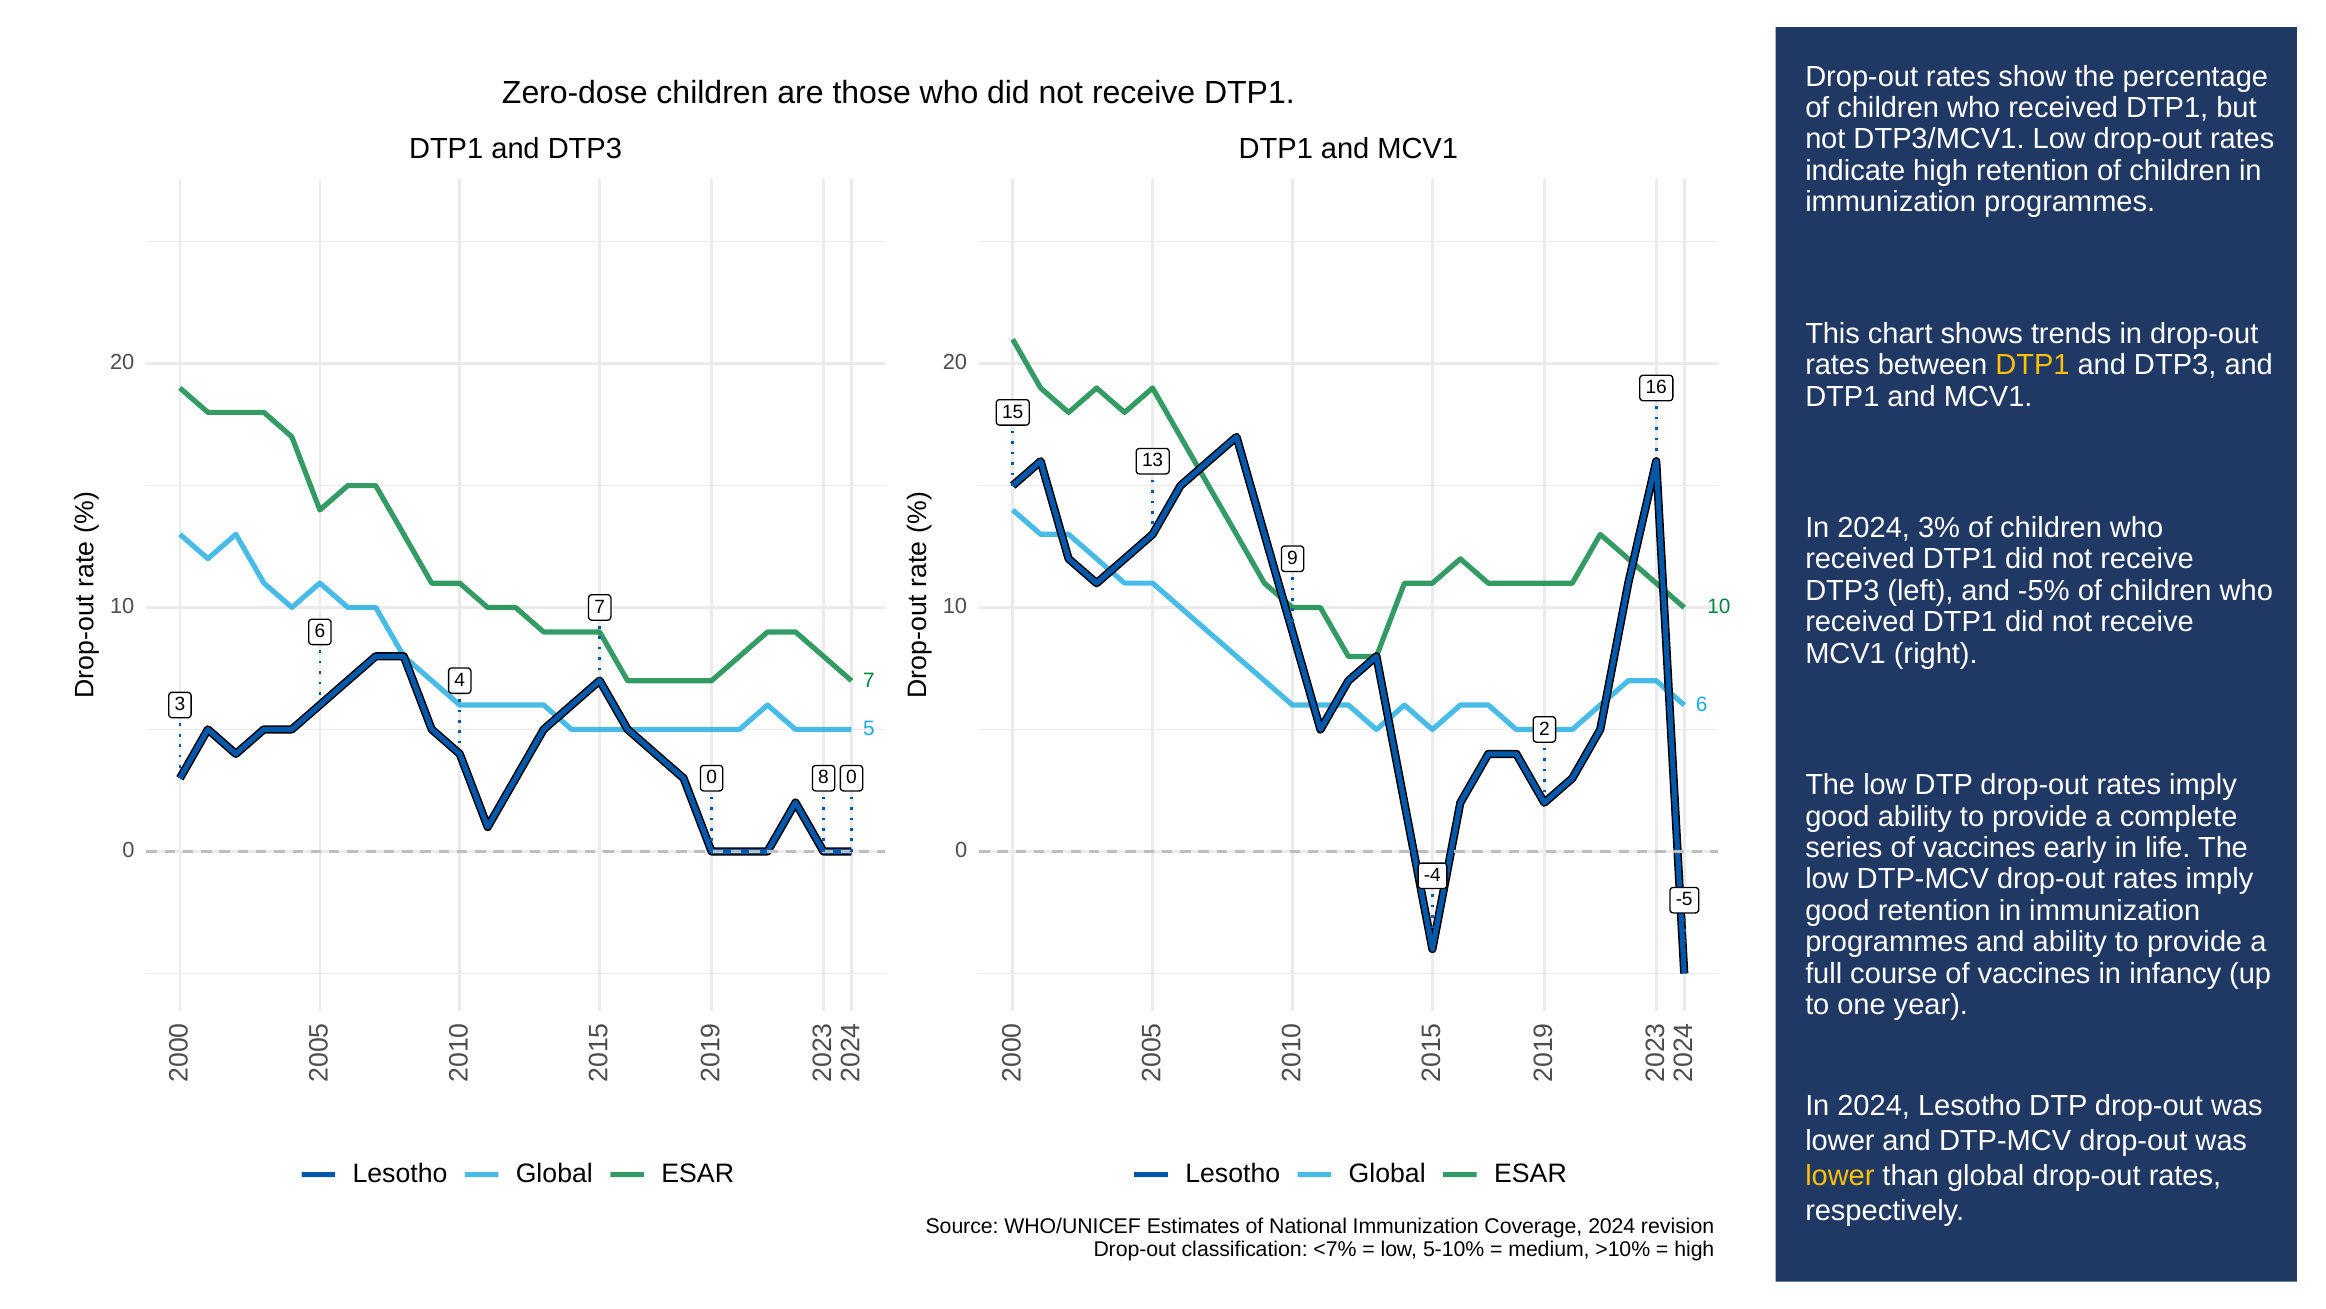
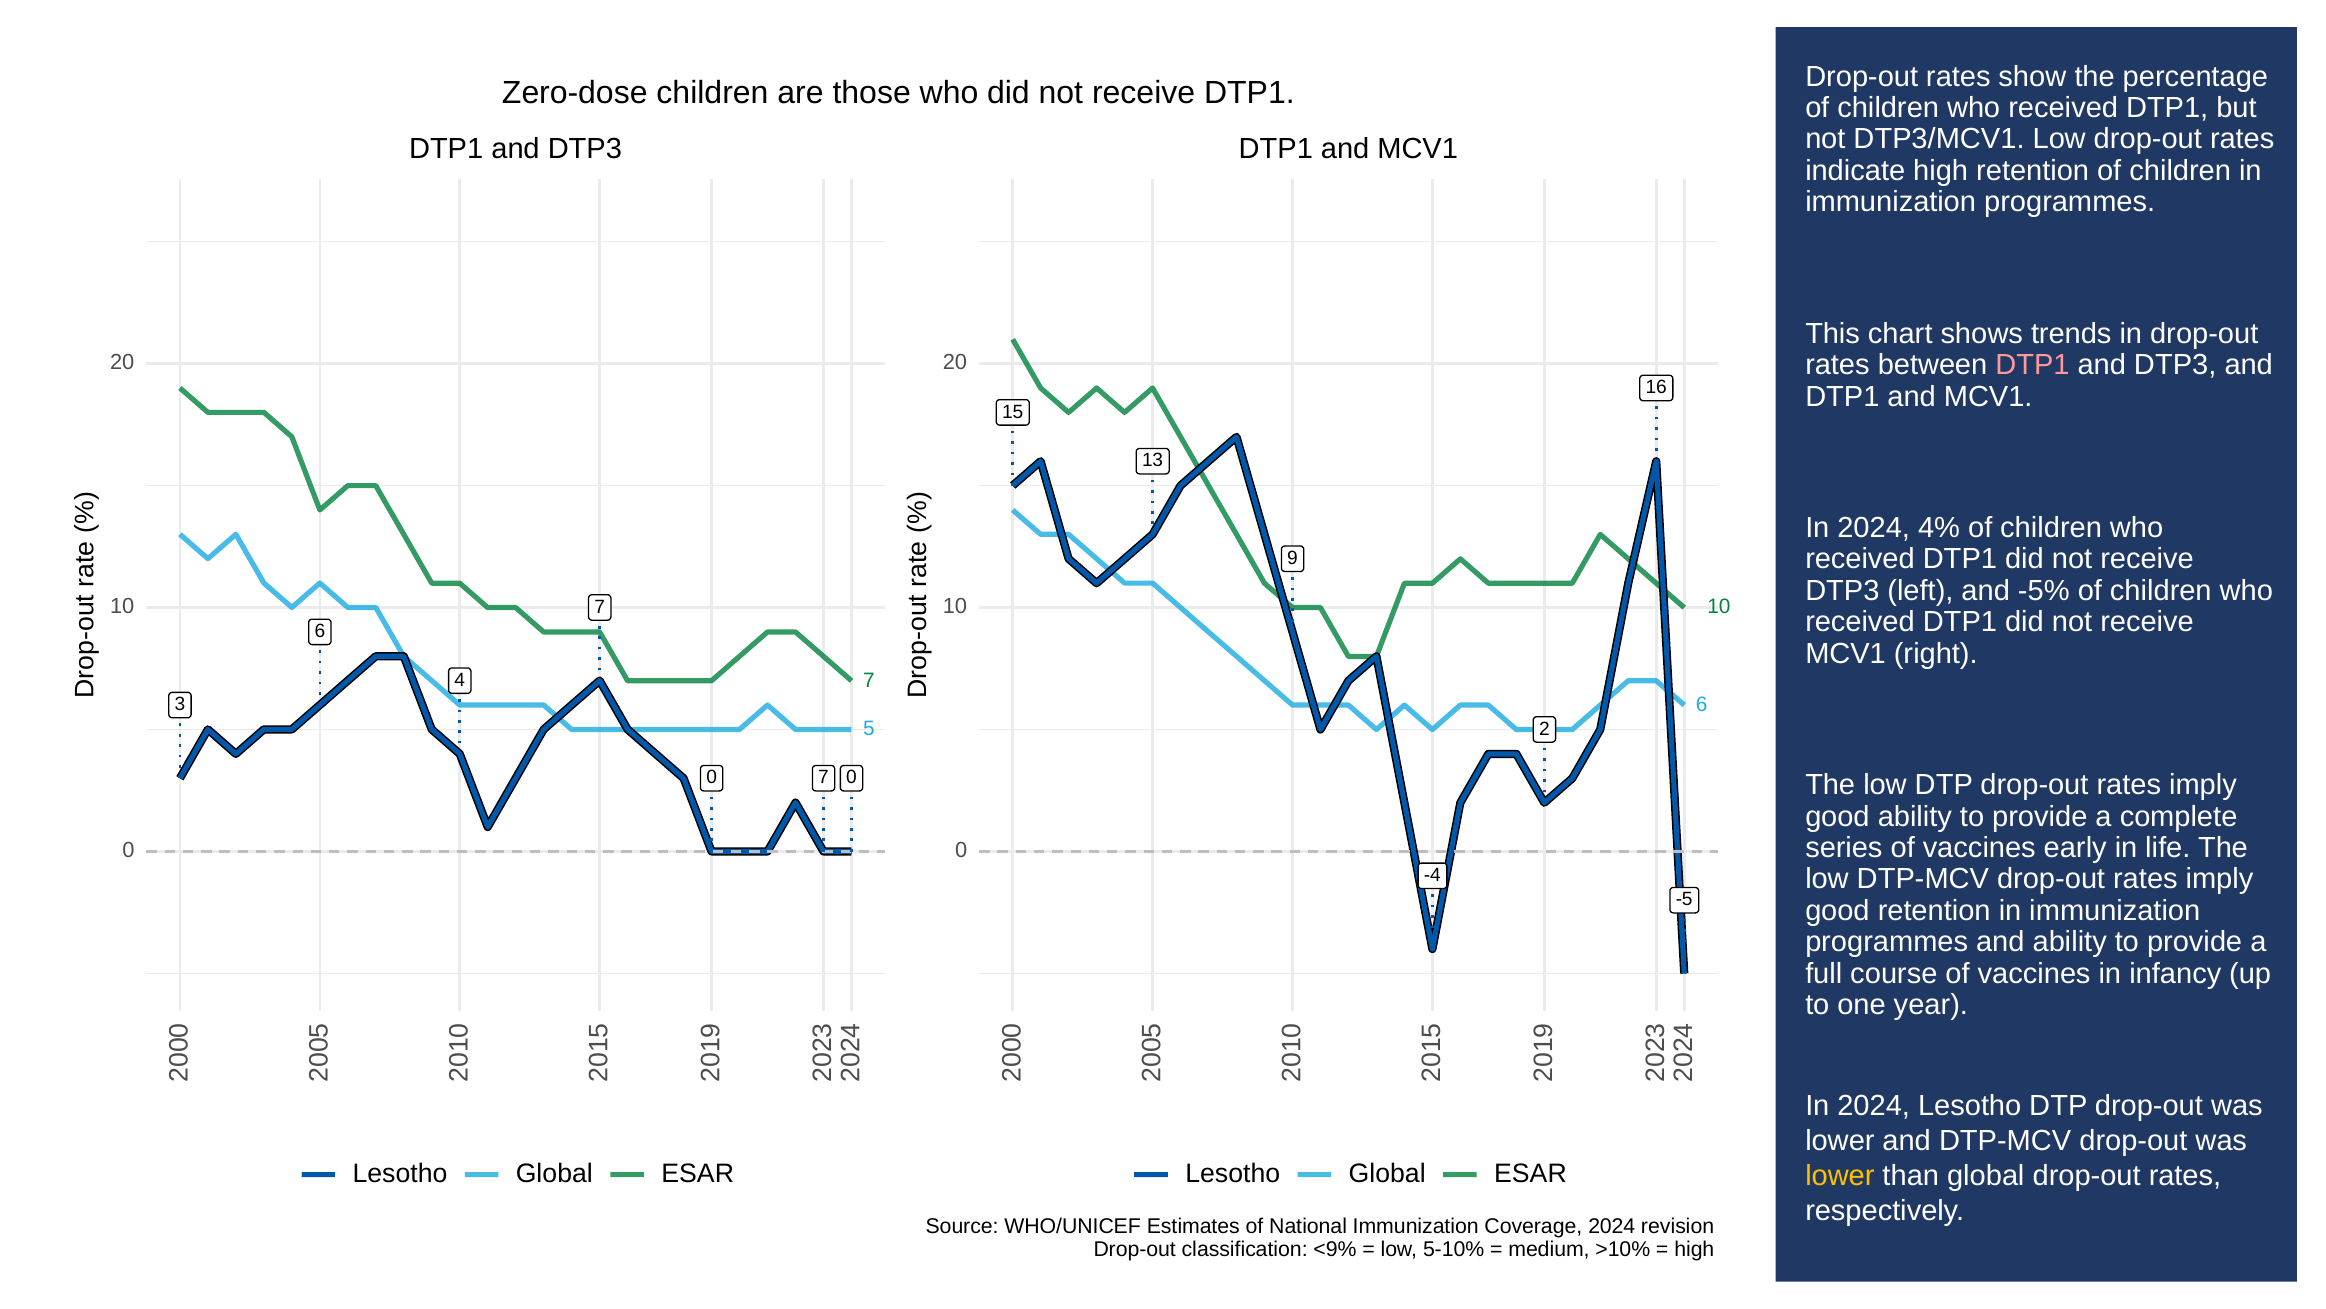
DTP1 colour: yellow -> pink (2032, 365)
3%: 3% -> 4% (1939, 528)
0 8: 8 -> 7 (824, 777)
<7%: <7% -> <9% (1335, 1249)
